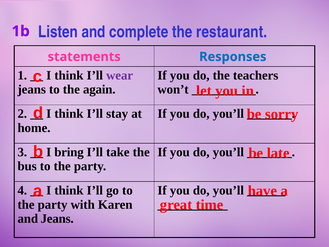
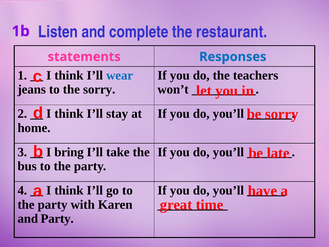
wear colour: purple -> blue (120, 75)
the again: again -> sorry (99, 89)
and Jeans: Jeans -> Party (57, 219)
